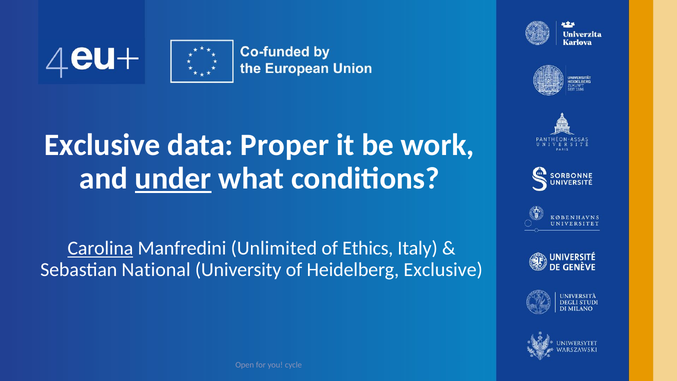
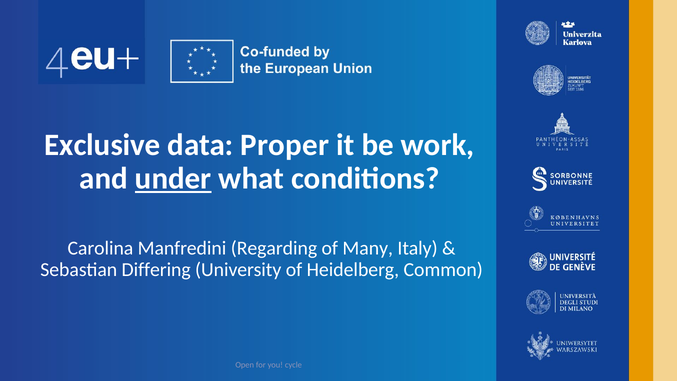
Carolina underline: present -> none (100, 248)
Unlimited: Unlimited -> Regarding (274, 248)
Ethics: Ethics -> Many (368, 248)
National: National -> Differing (156, 270)
Heidelberg Exclusive: Exclusive -> Common (443, 270)
